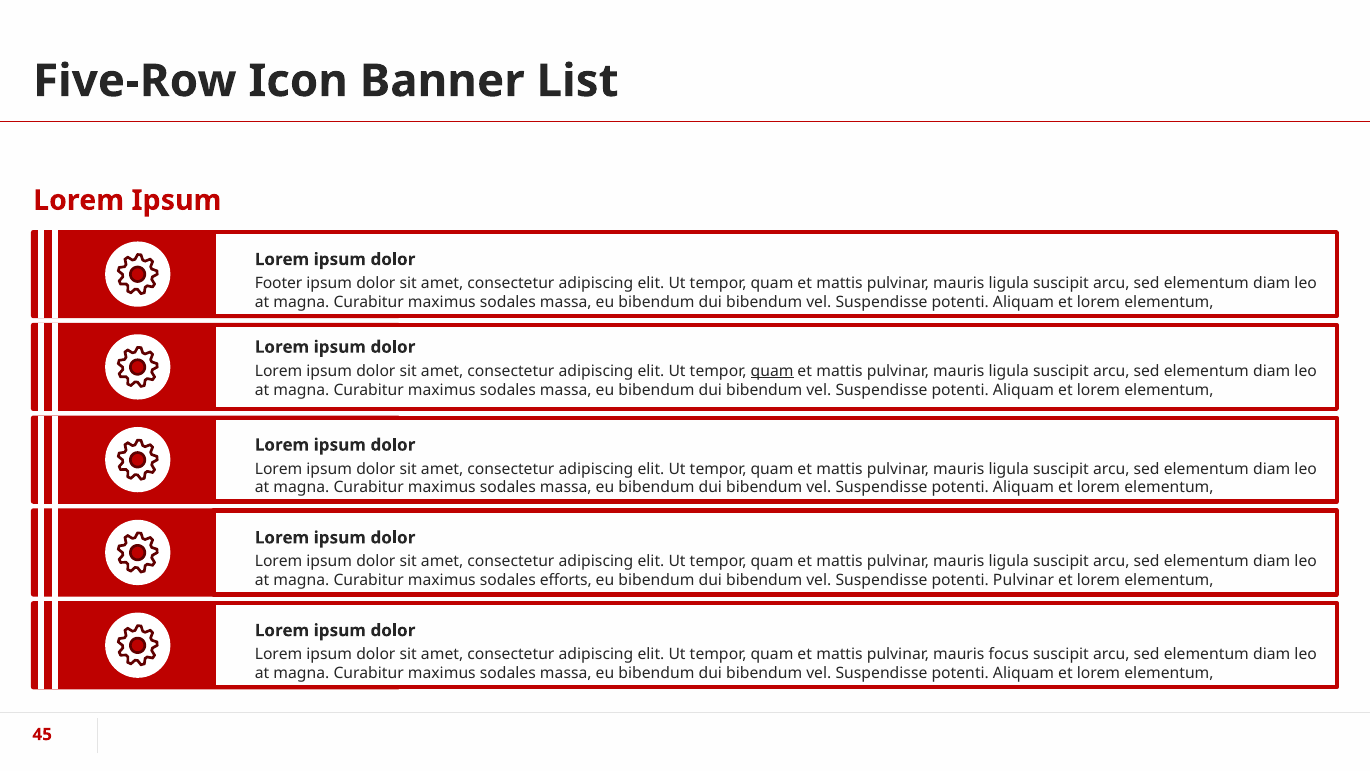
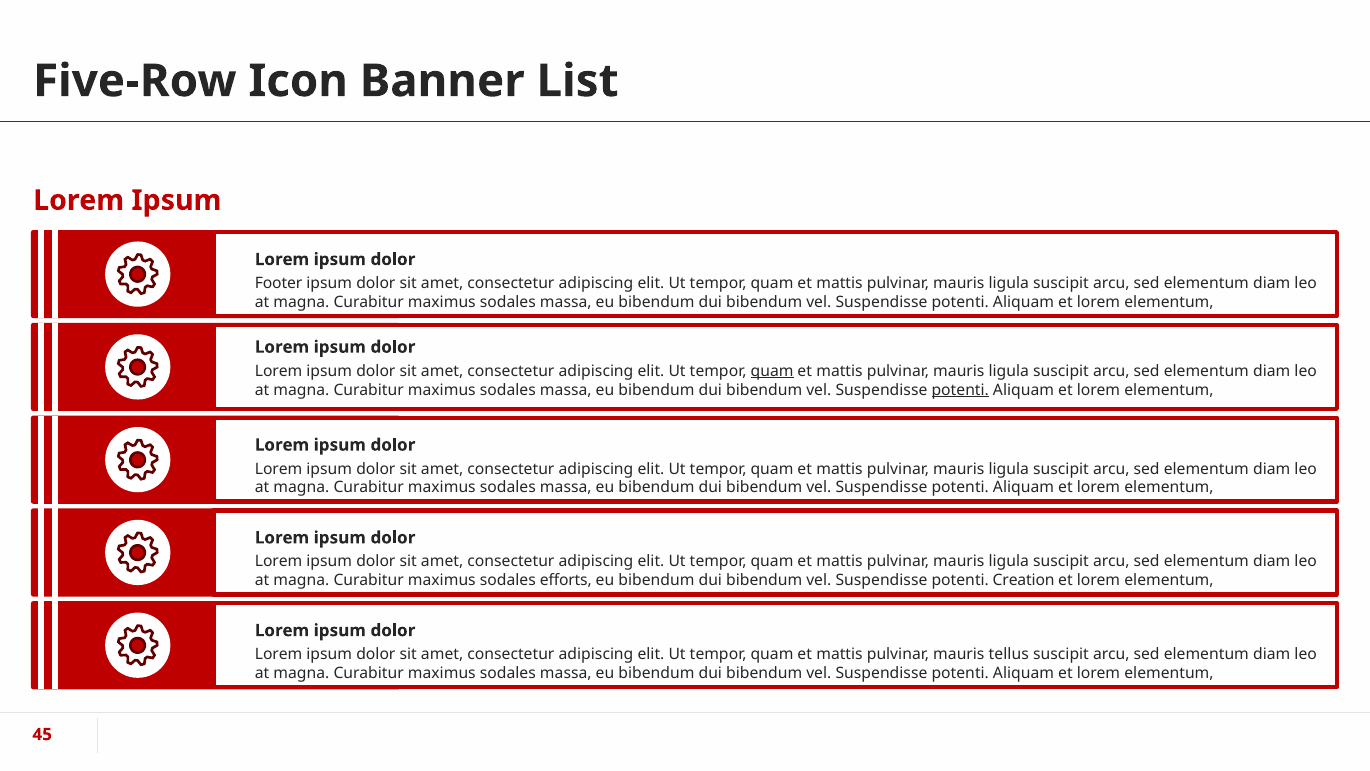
potenti underline: none -> present (960, 390)
potenti Pulvinar: Pulvinar -> Creation (1024, 580)
focus: focus -> tellus (1009, 654)
